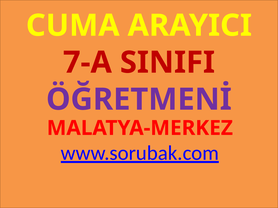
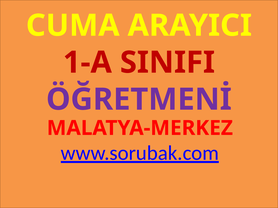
7-A: 7-A -> 1-A (87, 63)
